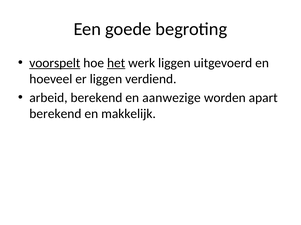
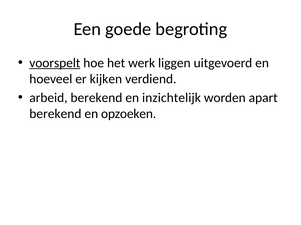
het underline: present -> none (116, 63)
er liggen: liggen -> kijken (106, 79)
aanwezige: aanwezige -> inzichtelijk (171, 98)
makkelijk: makkelijk -> opzoeken (129, 114)
